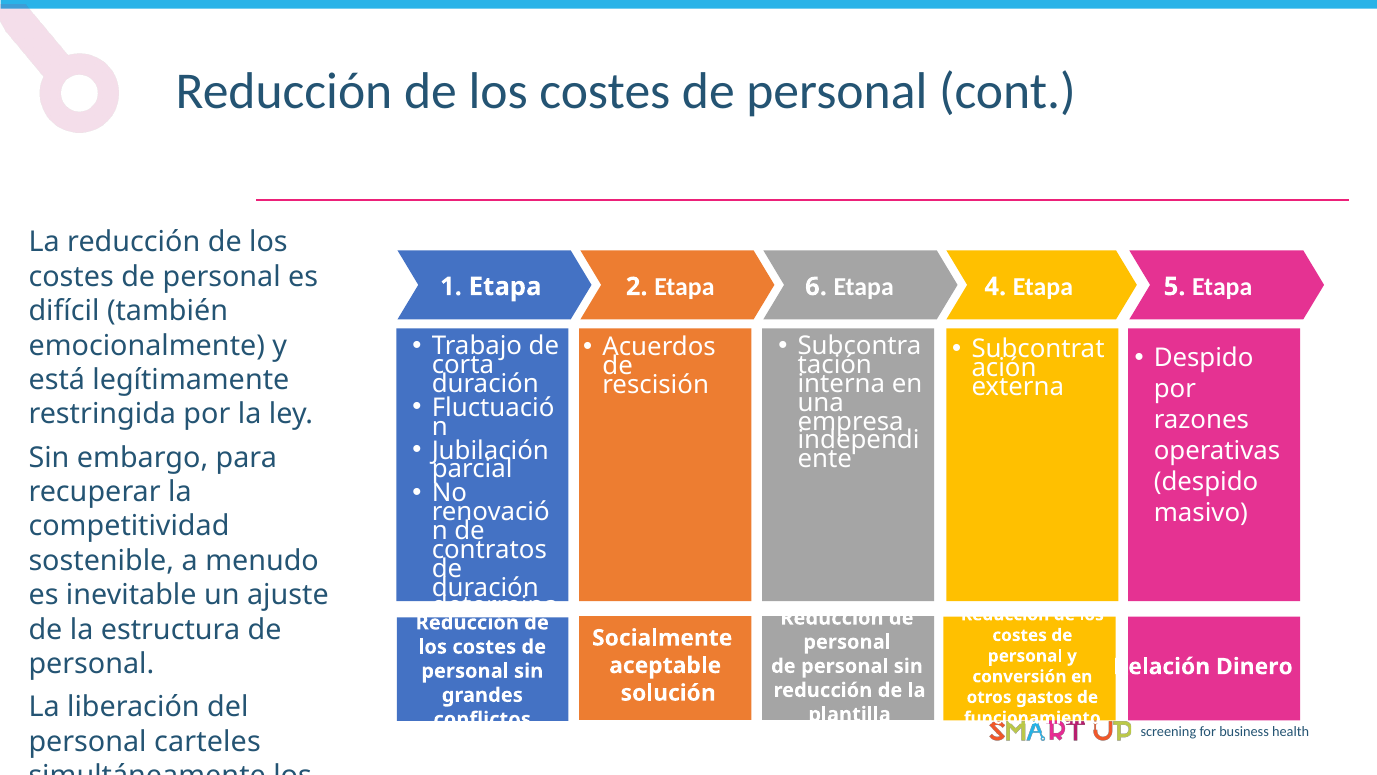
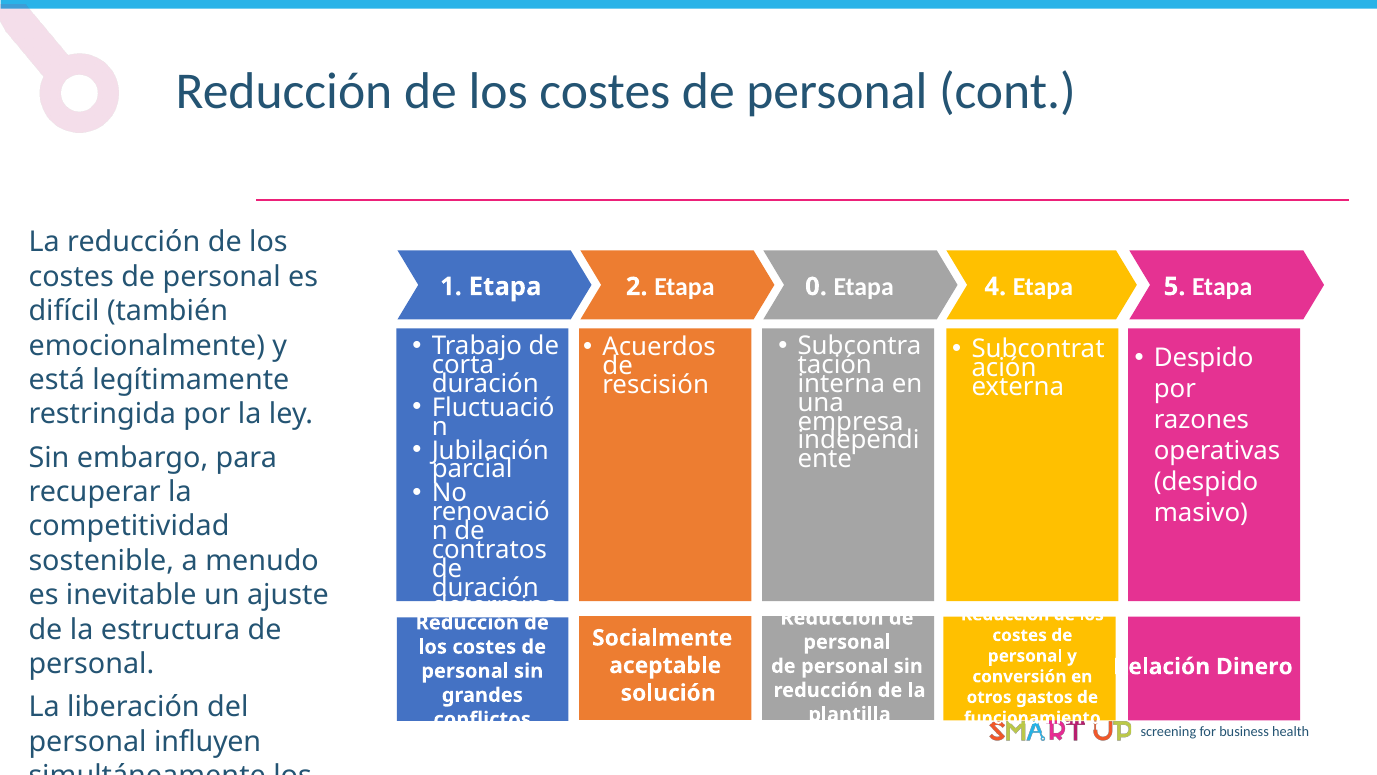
6: 6 -> 0 (816, 287)
carteles: carteles -> influyen (208, 741)
